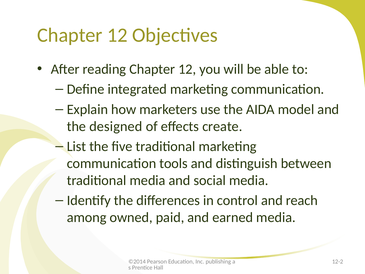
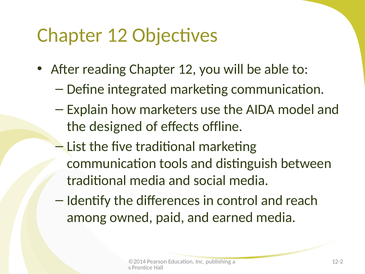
create: create -> offline (222, 126)
